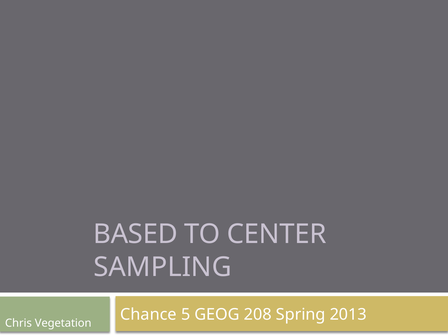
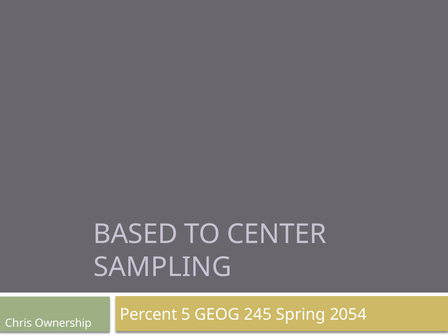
Chance: Chance -> Percent (149, 314)
208: 208 -> 245 (258, 314)
2013: 2013 -> 2054 (348, 314)
Vegetation: Vegetation -> Ownership (63, 323)
